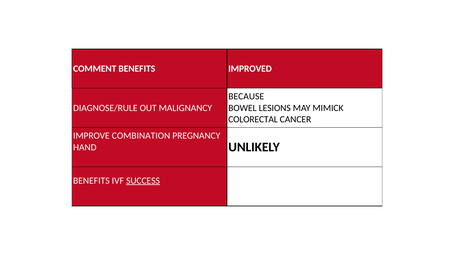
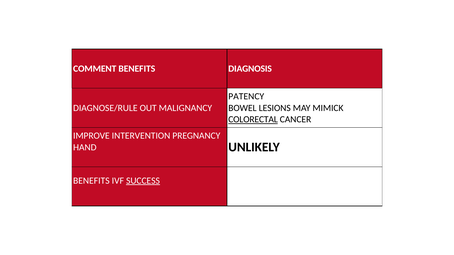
IMPROVED: IMPROVED -> DIAGNOSIS (250, 69)
BECAUSE: BECAUSE -> PATENCY (246, 97)
COLORECTAL underline: none -> present (253, 120)
COMBINATION: COMBINATION -> INTERVENTION (141, 136)
